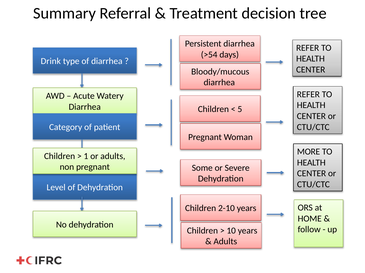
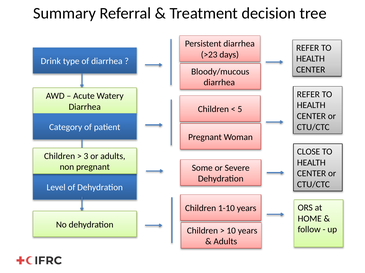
>54: >54 -> >23 (209, 55)
MORE: MORE -> CLOSE (309, 152)
1: 1 -> 3 (86, 156)
2-10: 2-10 -> 1-10 (226, 209)
